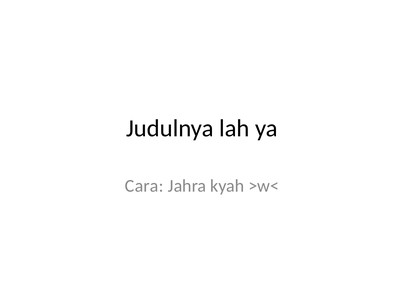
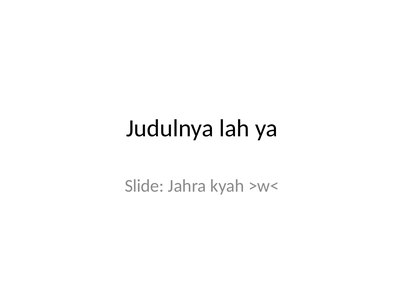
Cara: Cara -> Slide (144, 186)
